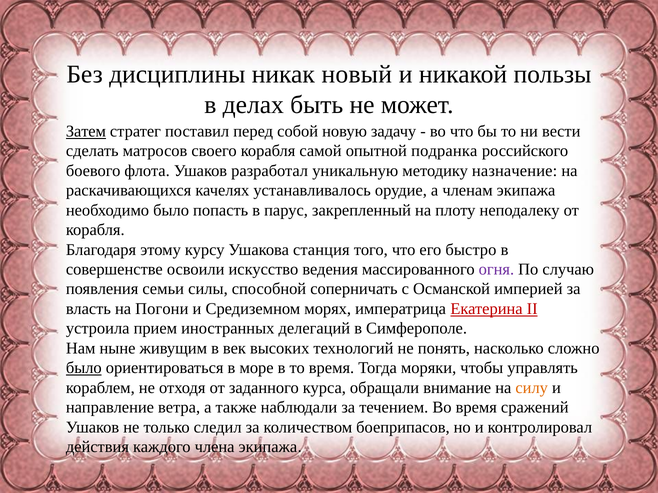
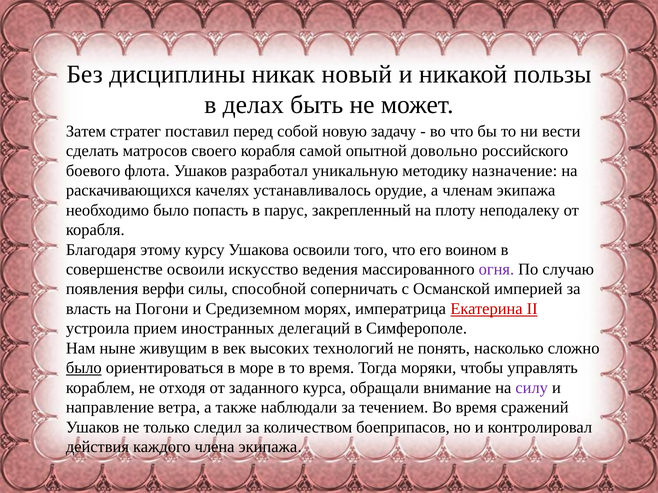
Затем underline: present -> none (86, 131)
подранка: подранка -> довольно (444, 151)
Ушакова станция: станция -> освоили (321, 250)
быстро: быстро -> воином (471, 250)
семьи: семьи -> верфи (163, 289)
силу colour: orange -> purple (532, 388)
